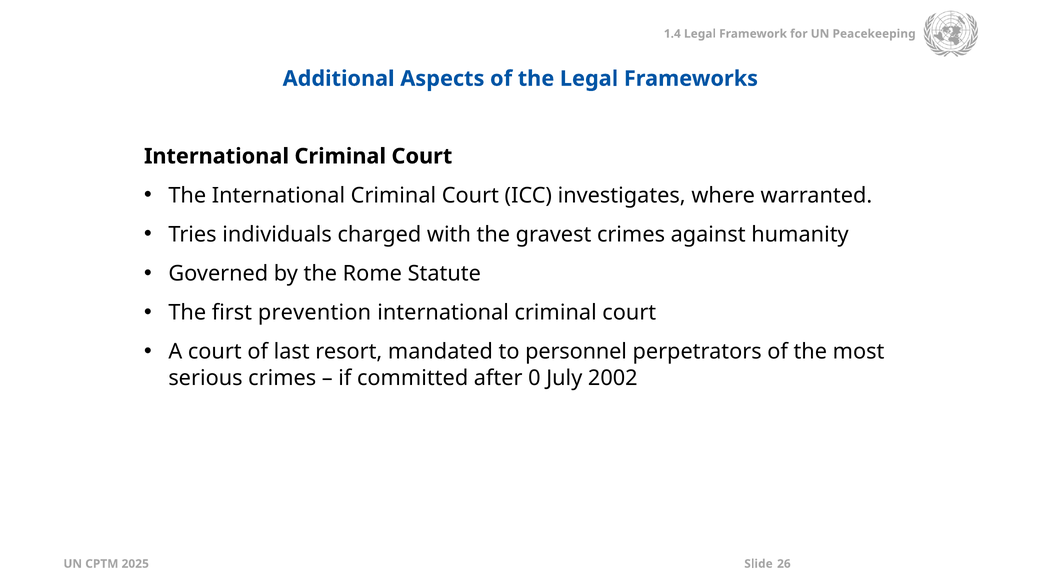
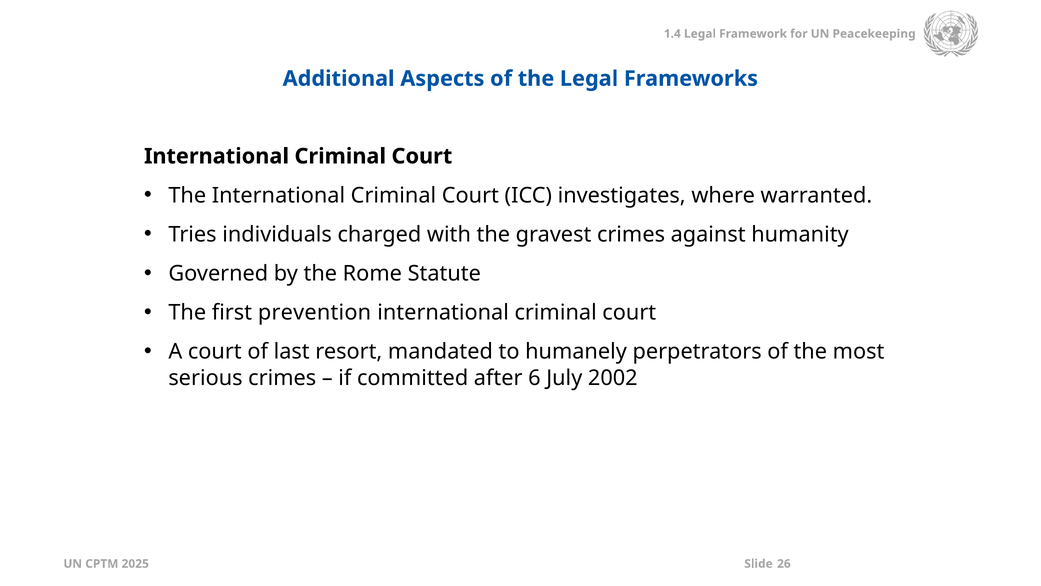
personnel: personnel -> humanely (576, 352)
0: 0 -> 6 (534, 378)
